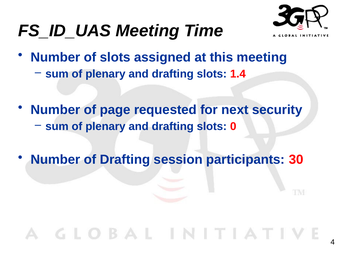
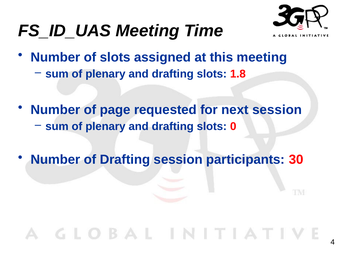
1.4: 1.4 -> 1.8 (238, 74)
next security: security -> session (277, 110)
